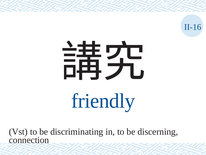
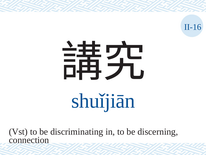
friendly: friendly -> shuǐjiān (103, 101)
